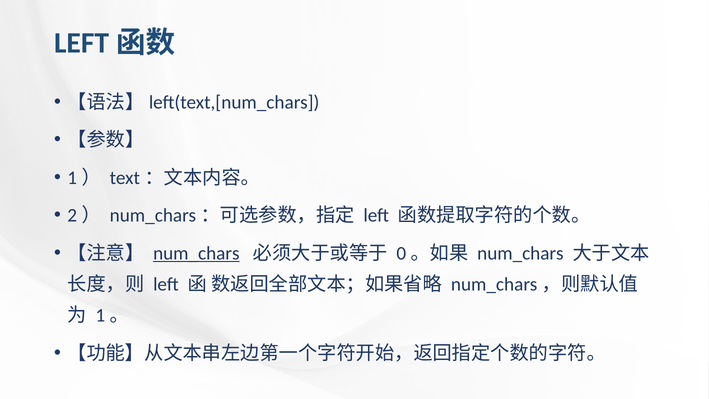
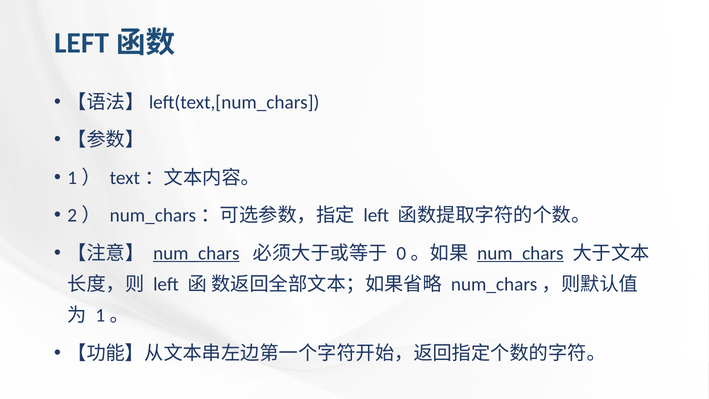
num_chars underline: none -> present (520, 253)
